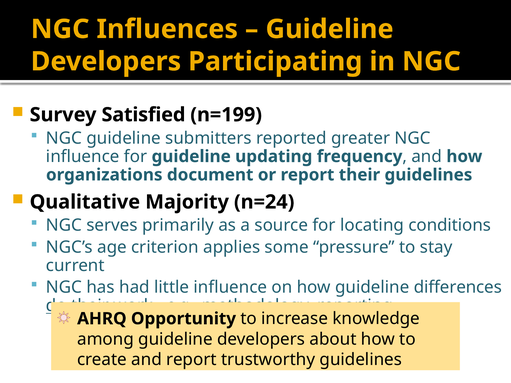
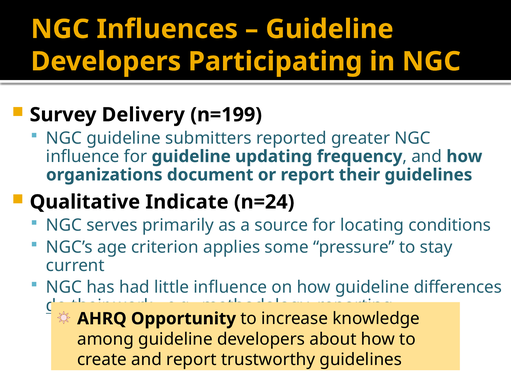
Satisfied: Satisfied -> Delivery (143, 115)
Majority: Majority -> Indicate (187, 202)
